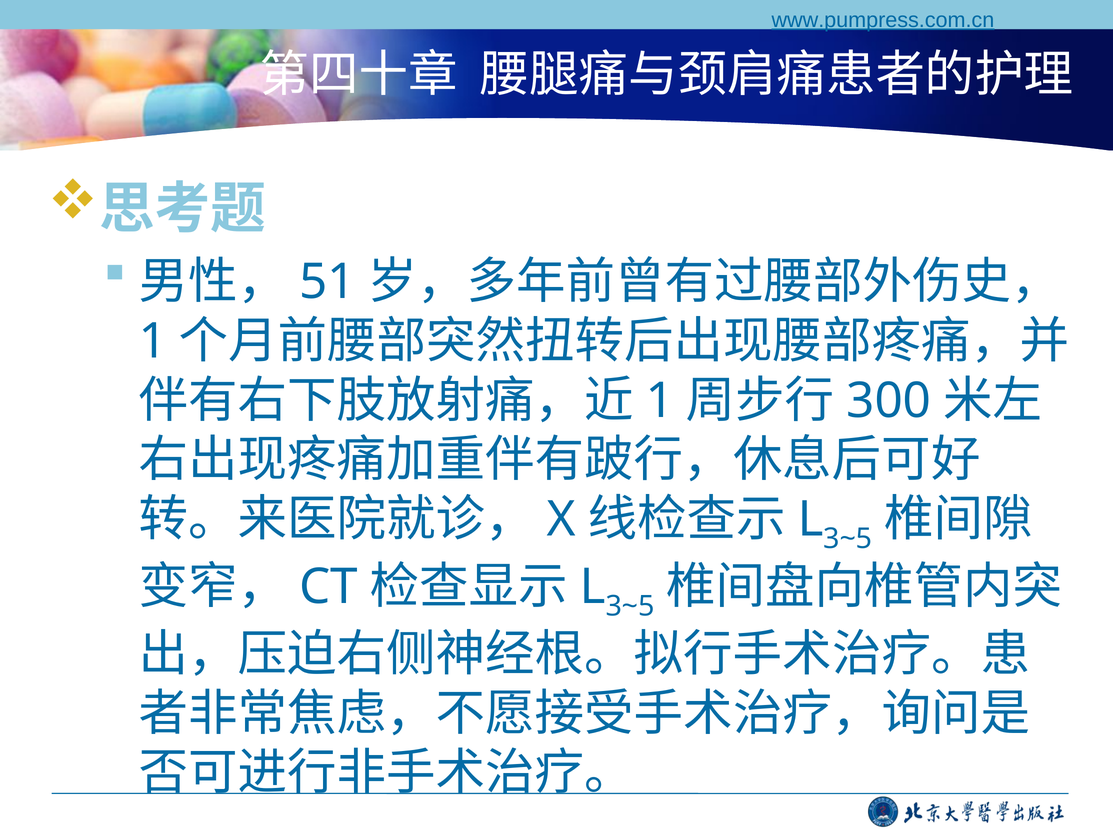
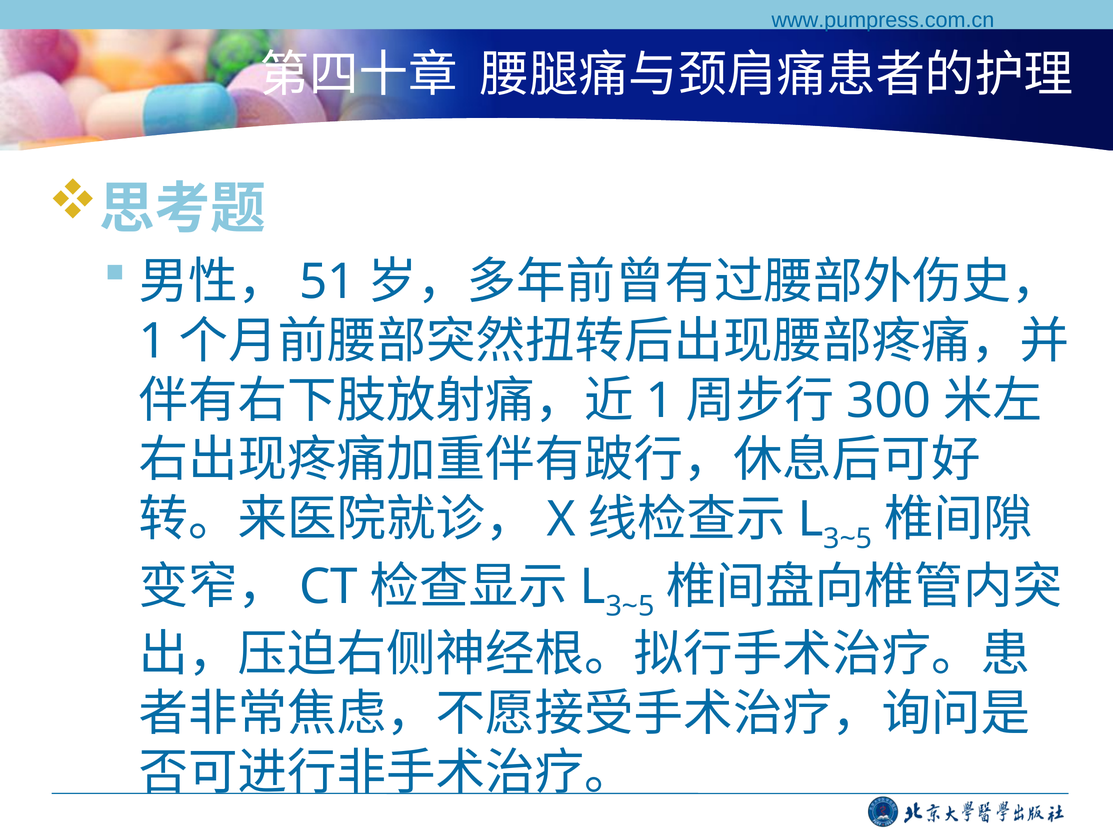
www.pumpress.com.cn underline: present -> none (883, 20)
